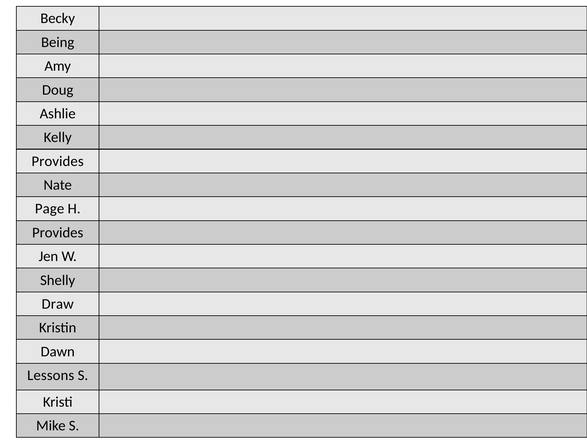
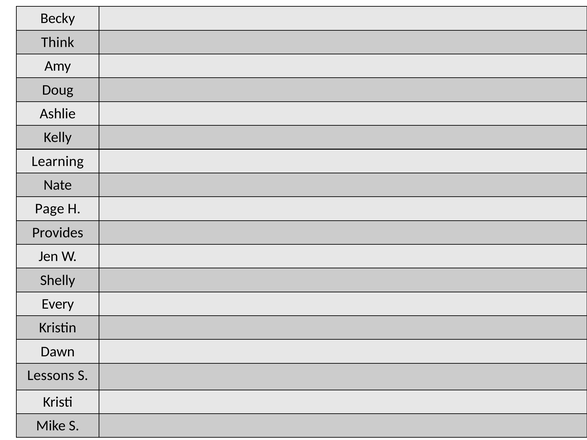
Being: Being -> Think (58, 42)
Provides: Provides -> Learning (58, 161)
Draw: Draw -> Every (58, 304)
